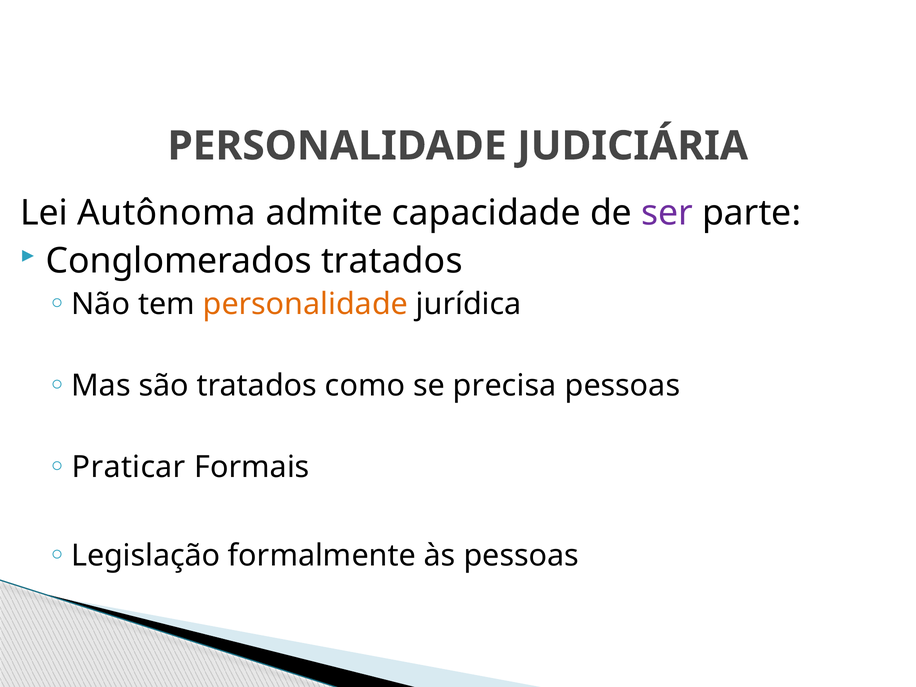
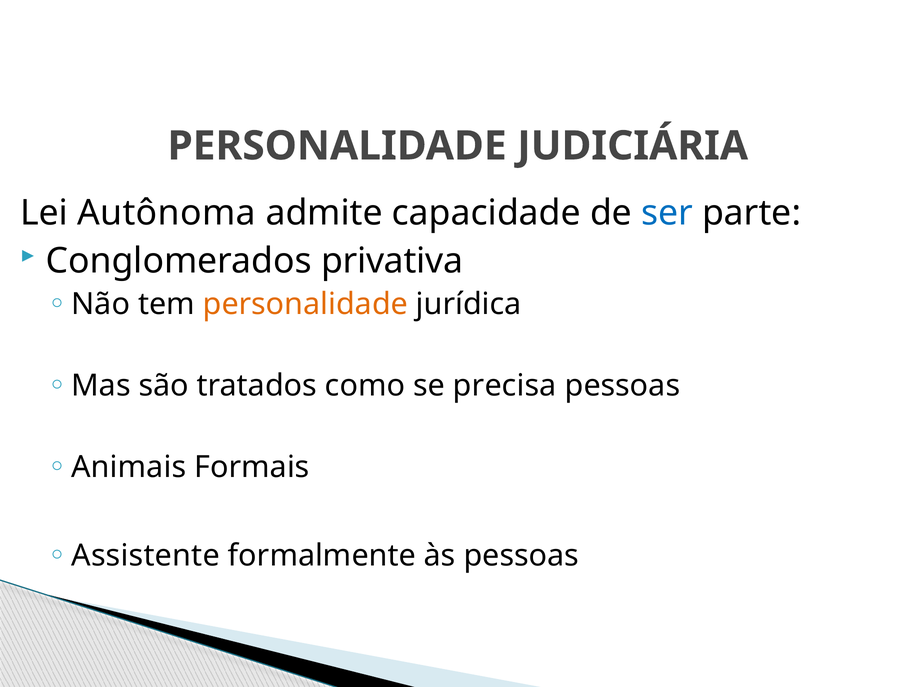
ser colour: purple -> blue (667, 213)
Conglomerados tratados: tratados -> privativa (392, 261)
Praticar: Praticar -> Animais (129, 467)
Legislação: Legislação -> Assistente (146, 556)
